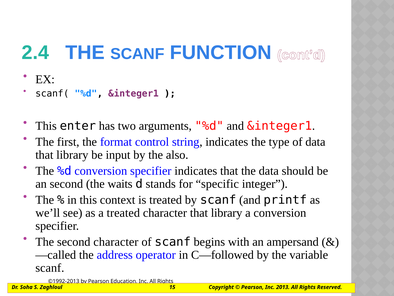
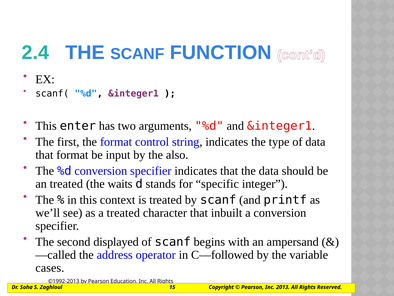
library: library -> format (72, 155)
an second: second -> treated (66, 184)
character that library: library -> inbuilt (227, 213)
second character: character -> displayed (116, 241)
scanf: scanf -> cases (50, 267)
